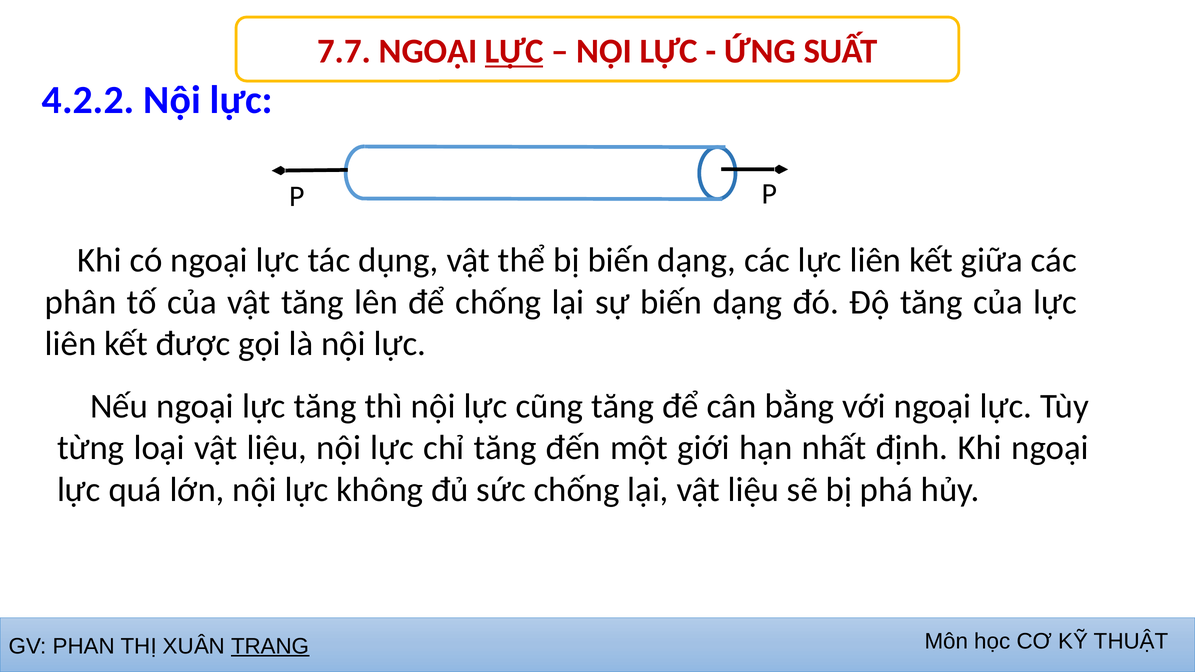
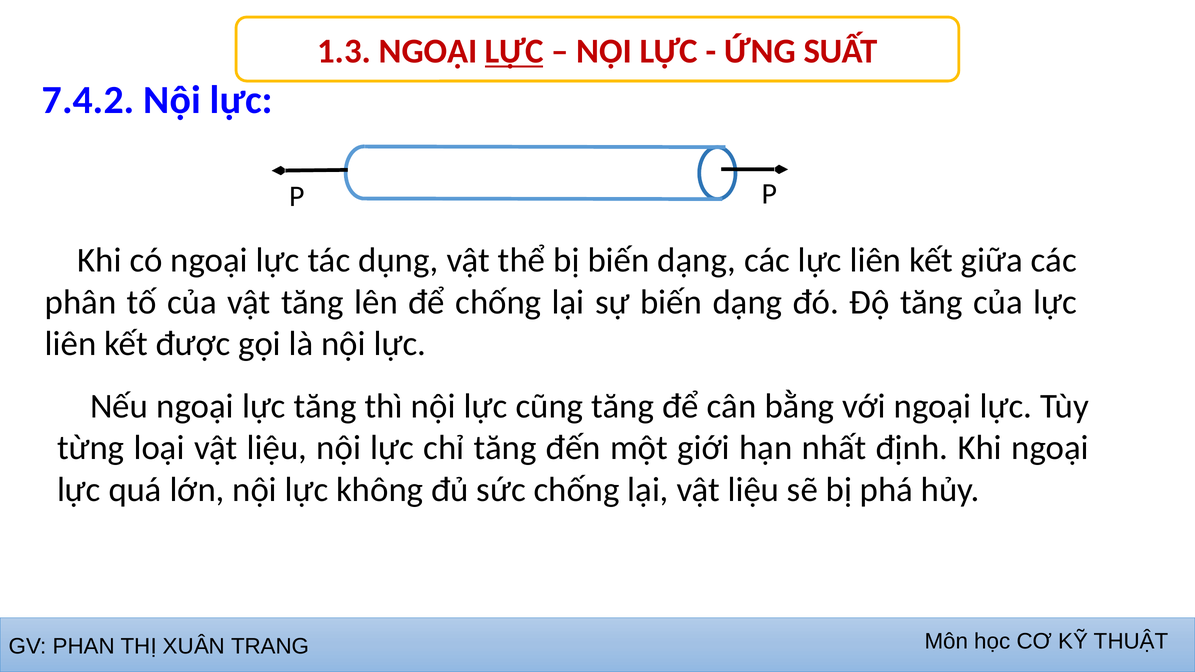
7.7: 7.7 -> 1.3 (344, 51)
4.2.2: 4.2.2 -> 7.4.2 (88, 100)
TRANG underline: present -> none (270, 646)
